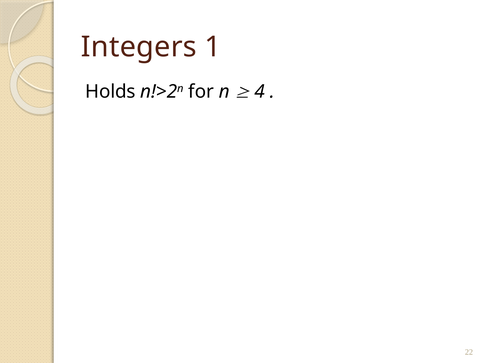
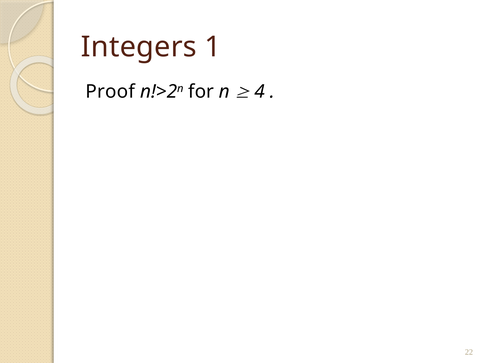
Holds: Holds -> Proof (110, 92)
